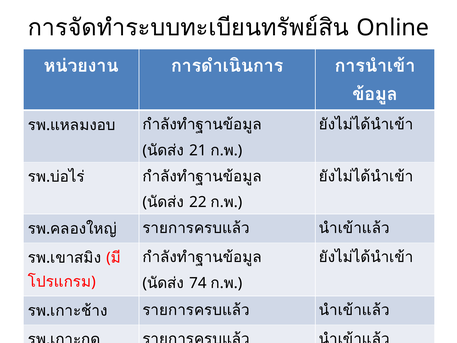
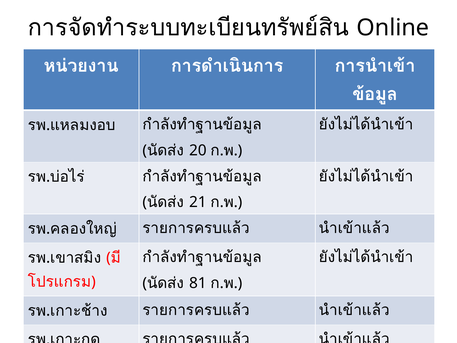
21: 21 -> 20 (198, 150)
22: 22 -> 21 (198, 202)
74: 74 -> 81 (198, 283)
